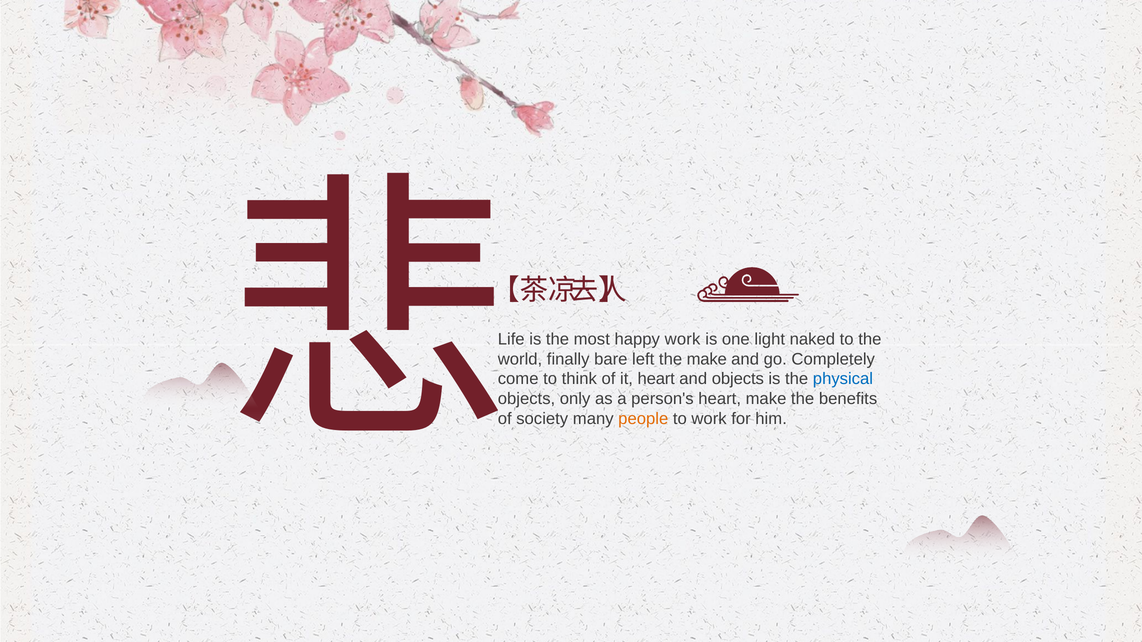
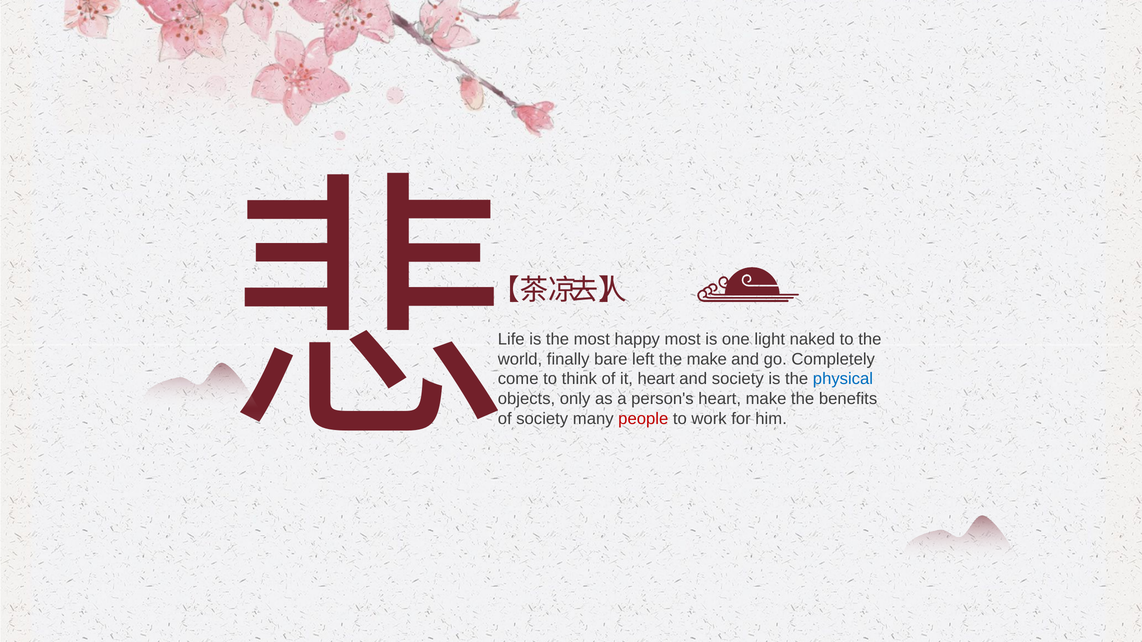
happy work: work -> most (683, 339)
and objects: objects -> society (738, 379)
people colour: orange -> red (643, 419)
